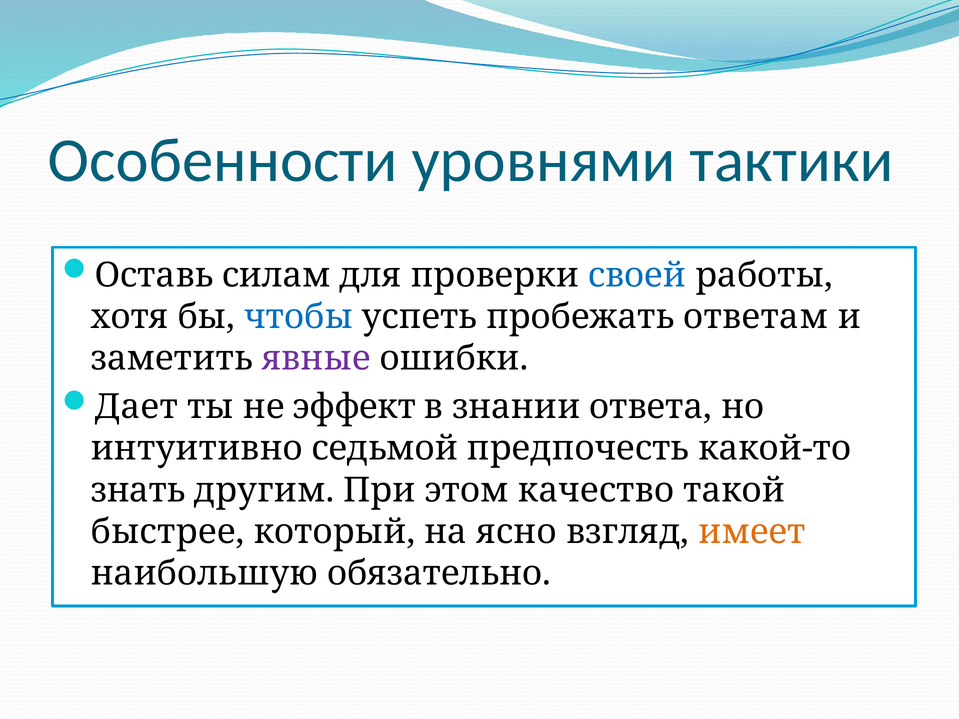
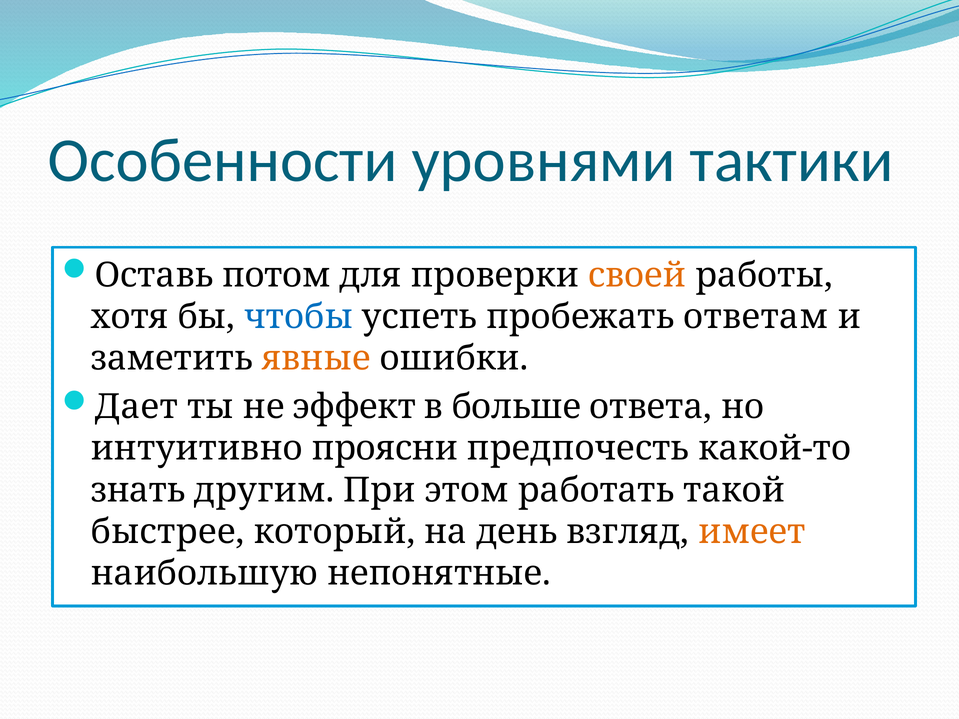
силам: силам -> потом (276, 275)
своей colour: blue -> orange (637, 275)
явные colour: purple -> orange (316, 359)
знании: знании -> больше (516, 407)
седьмой: седьмой -> проясни (385, 449)
качество: качество -> работать (596, 490)
ясно: ясно -> день (517, 532)
обязательно: обязательно -> непонятные (439, 574)
